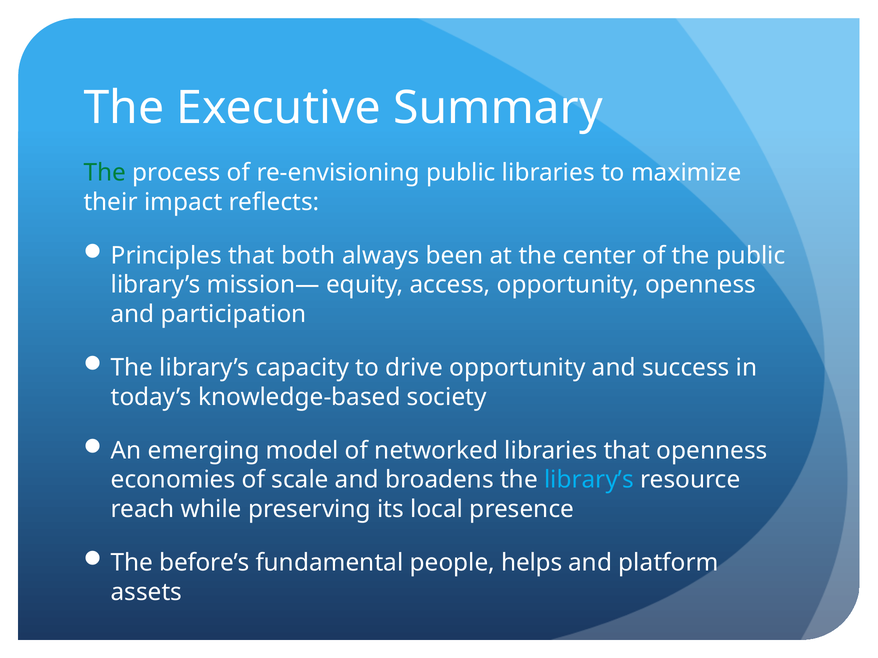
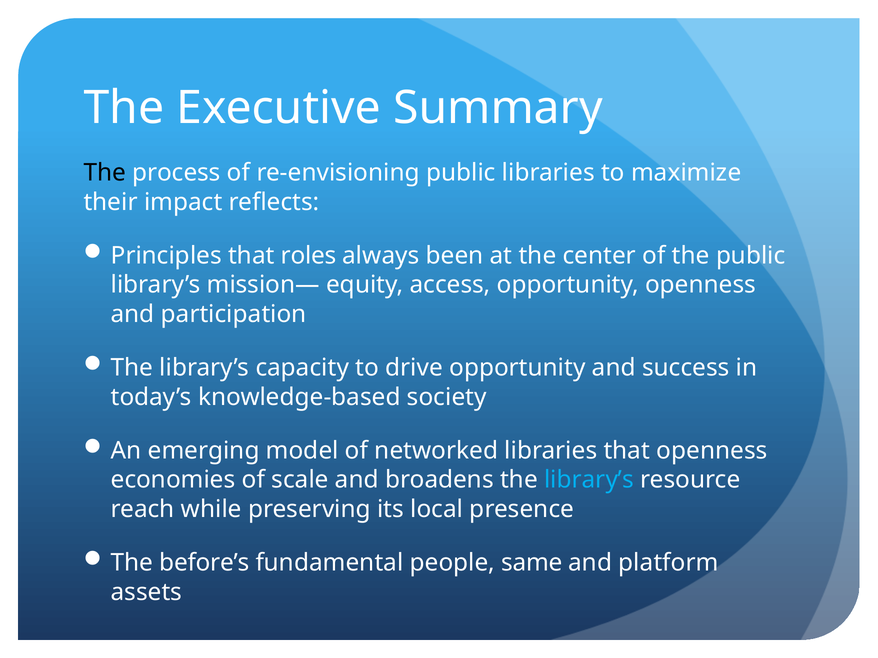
The colour: green -> black (105, 173)
both: both -> roles (309, 256)
helps: helps -> same (532, 563)
